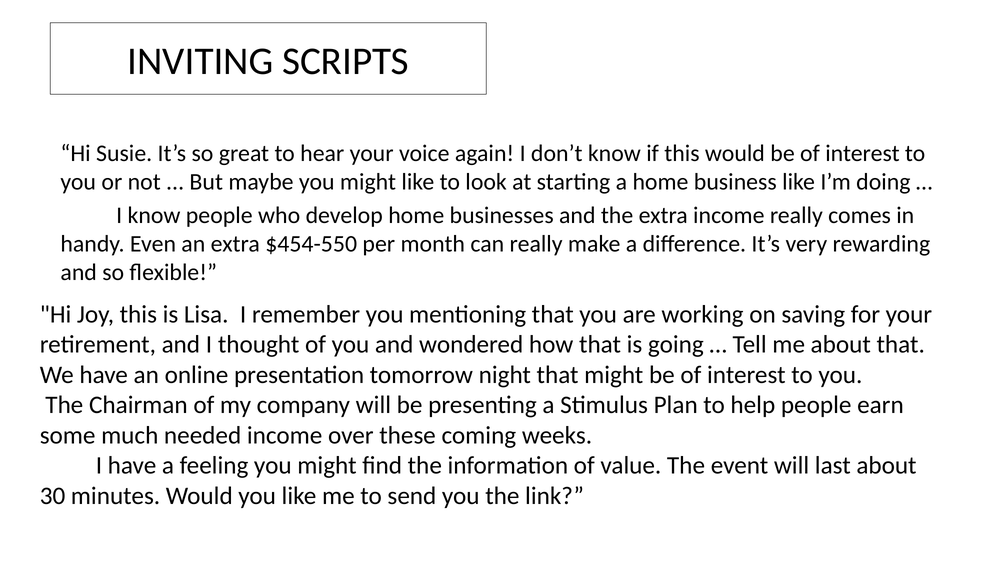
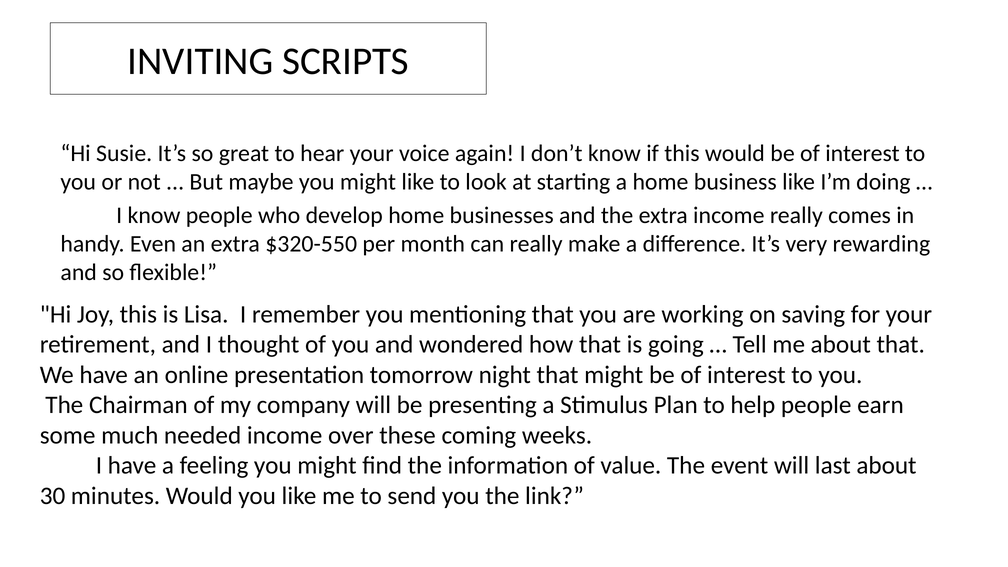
$454-550: $454-550 -> $320-550 (311, 244)
